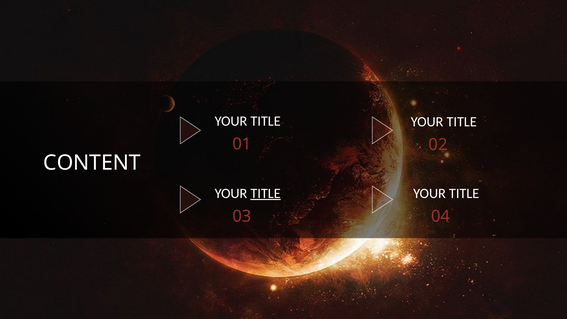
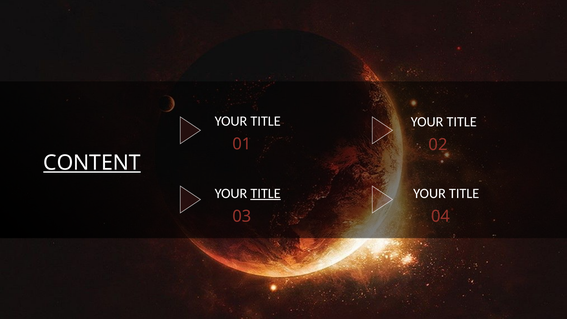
CONTENT underline: none -> present (92, 163)
